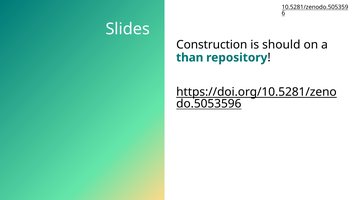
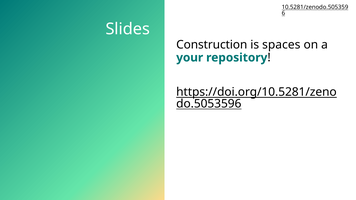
should: should -> spaces (281, 45)
than: than -> your (190, 58)
